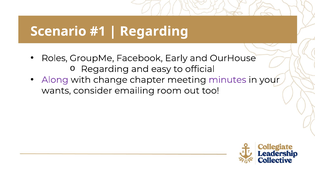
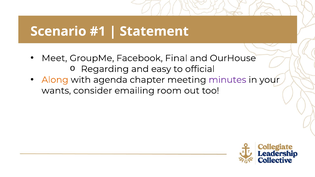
Regarding: Regarding -> Statement (154, 31)
Roles: Roles -> Meet (54, 58)
Early: Early -> Final (176, 58)
Along colour: purple -> orange (55, 80)
change: change -> agenda (110, 80)
